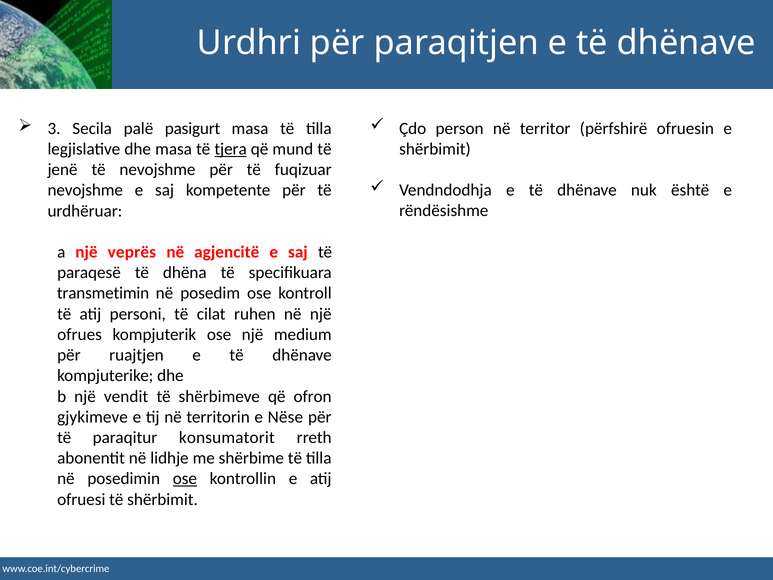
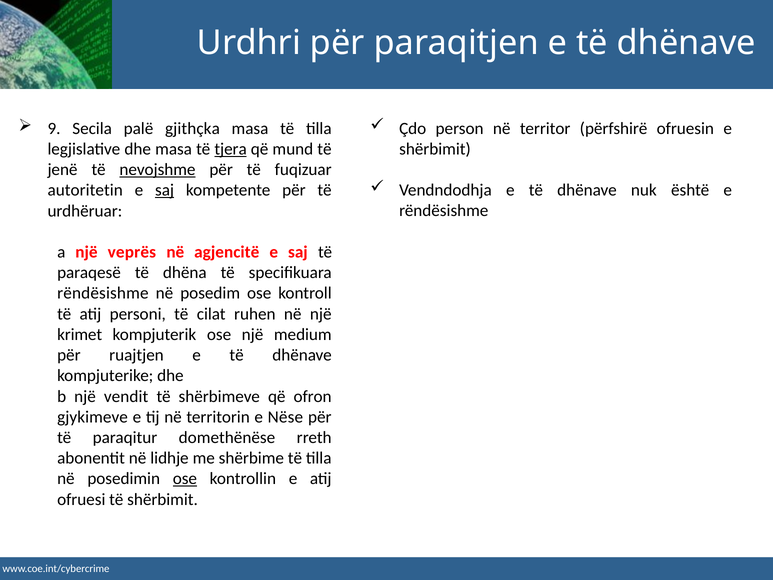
3: 3 -> 9 (54, 128)
pasigurt: pasigurt -> gjithçka (192, 128)
nevojshme underline: none -> present (157, 170)
nevojshme: nevojshme -> autoritetin (85, 190)
saj underline: none -> present (165, 190)
transmetimin: transmetimin -> rëndësishme (103, 293)
ofrues: ofrues -> krimet (80, 334)
konsumatorit: konsumatorit -> domethënëse (227, 437)
